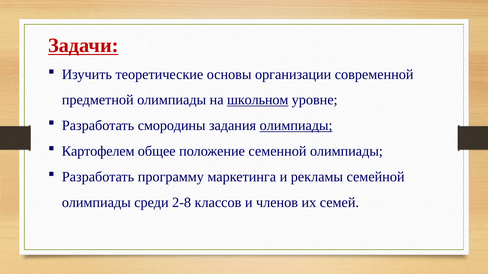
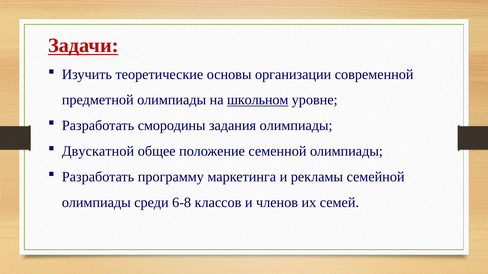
олимпиады underline: present -> none (296, 126)
Картофелем: Картофелем -> Двускатной (98, 151)
2-8: 2-8 -> 6-8 (182, 203)
